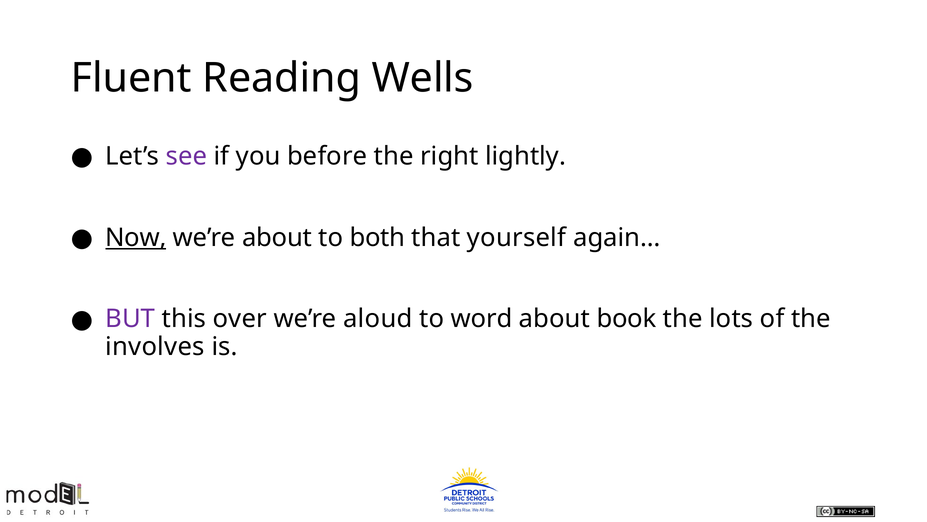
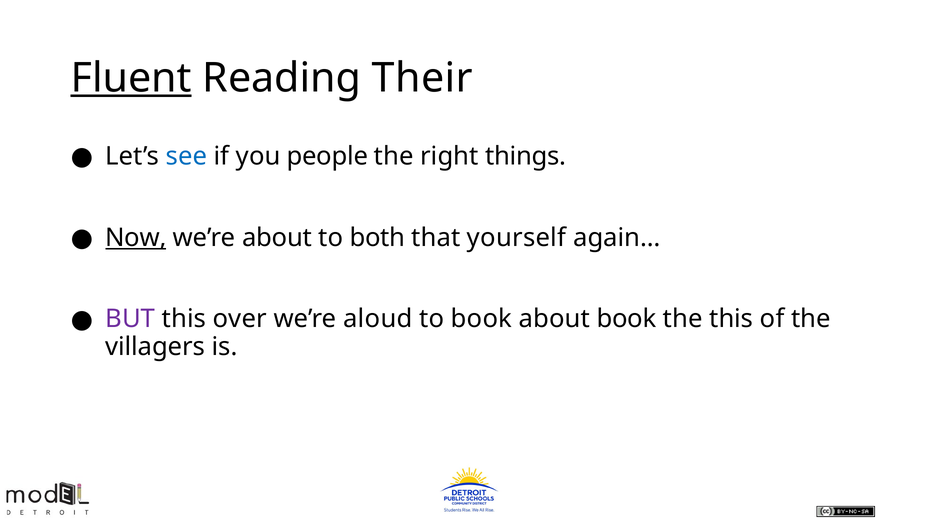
Fluent underline: none -> present (131, 78)
Wells: Wells -> Their (422, 78)
see colour: purple -> blue (186, 156)
before: before -> people (327, 156)
lightly: lightly -> things (526, 156)
to word: word -> book (482, 319)
the lots: lots -> this (731, 319)
involves: involves -> villagers (155, 346)
